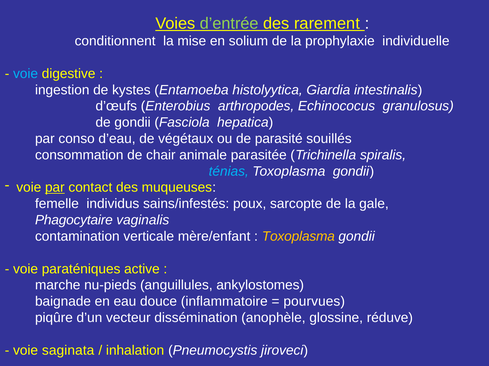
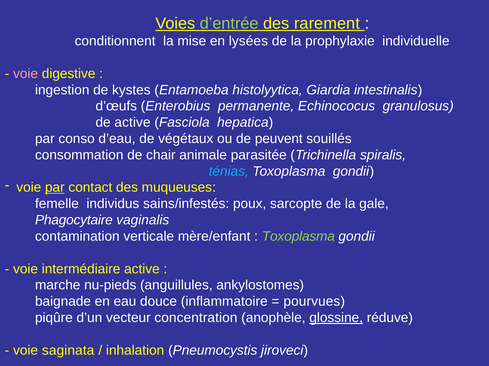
solium: solium -> lysées (248, 41)
voie colour: light blue -> pink (26, 74)
arthropodes: arthropodes -> permanente (256, 106)
de gondii: gondii -> active (132, 123)
parasité: parasité -> peuvent (279, 139)
Toxoplasma colour: yellow -> light green (298, 237)
paraténiques: paraténiques -> intermédiaire (81, 269)
dissémination: dissémination -> concentration (196, 318)
glossine underline: none -> present (336, 318)
